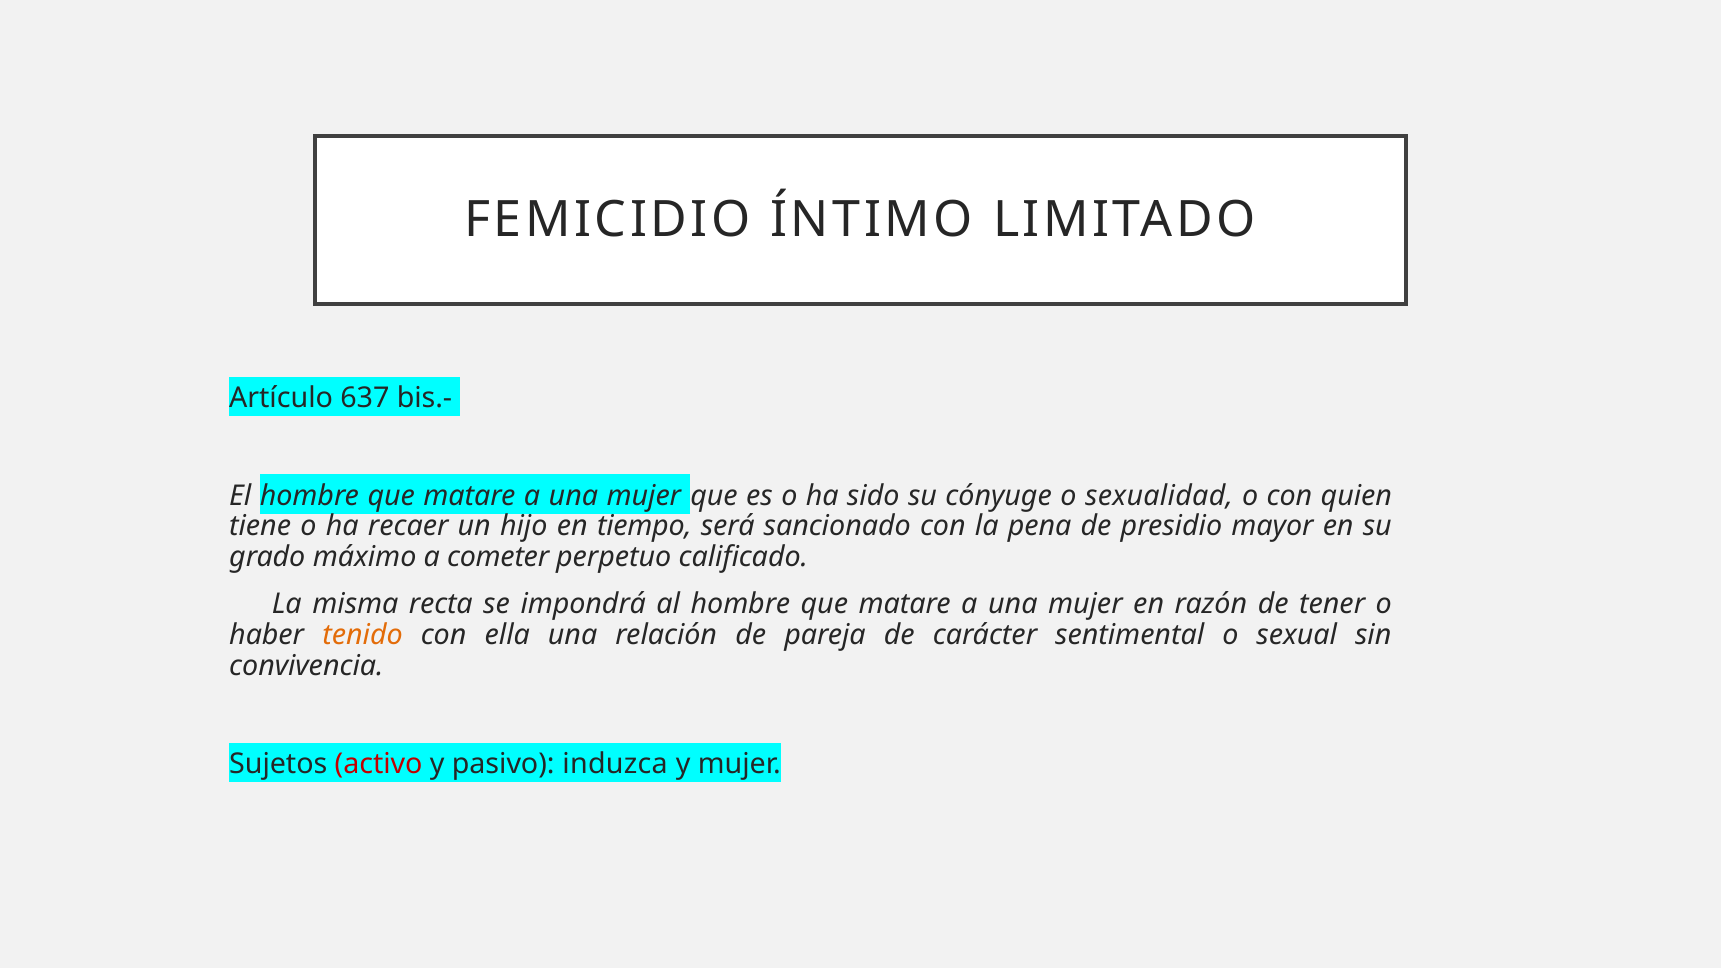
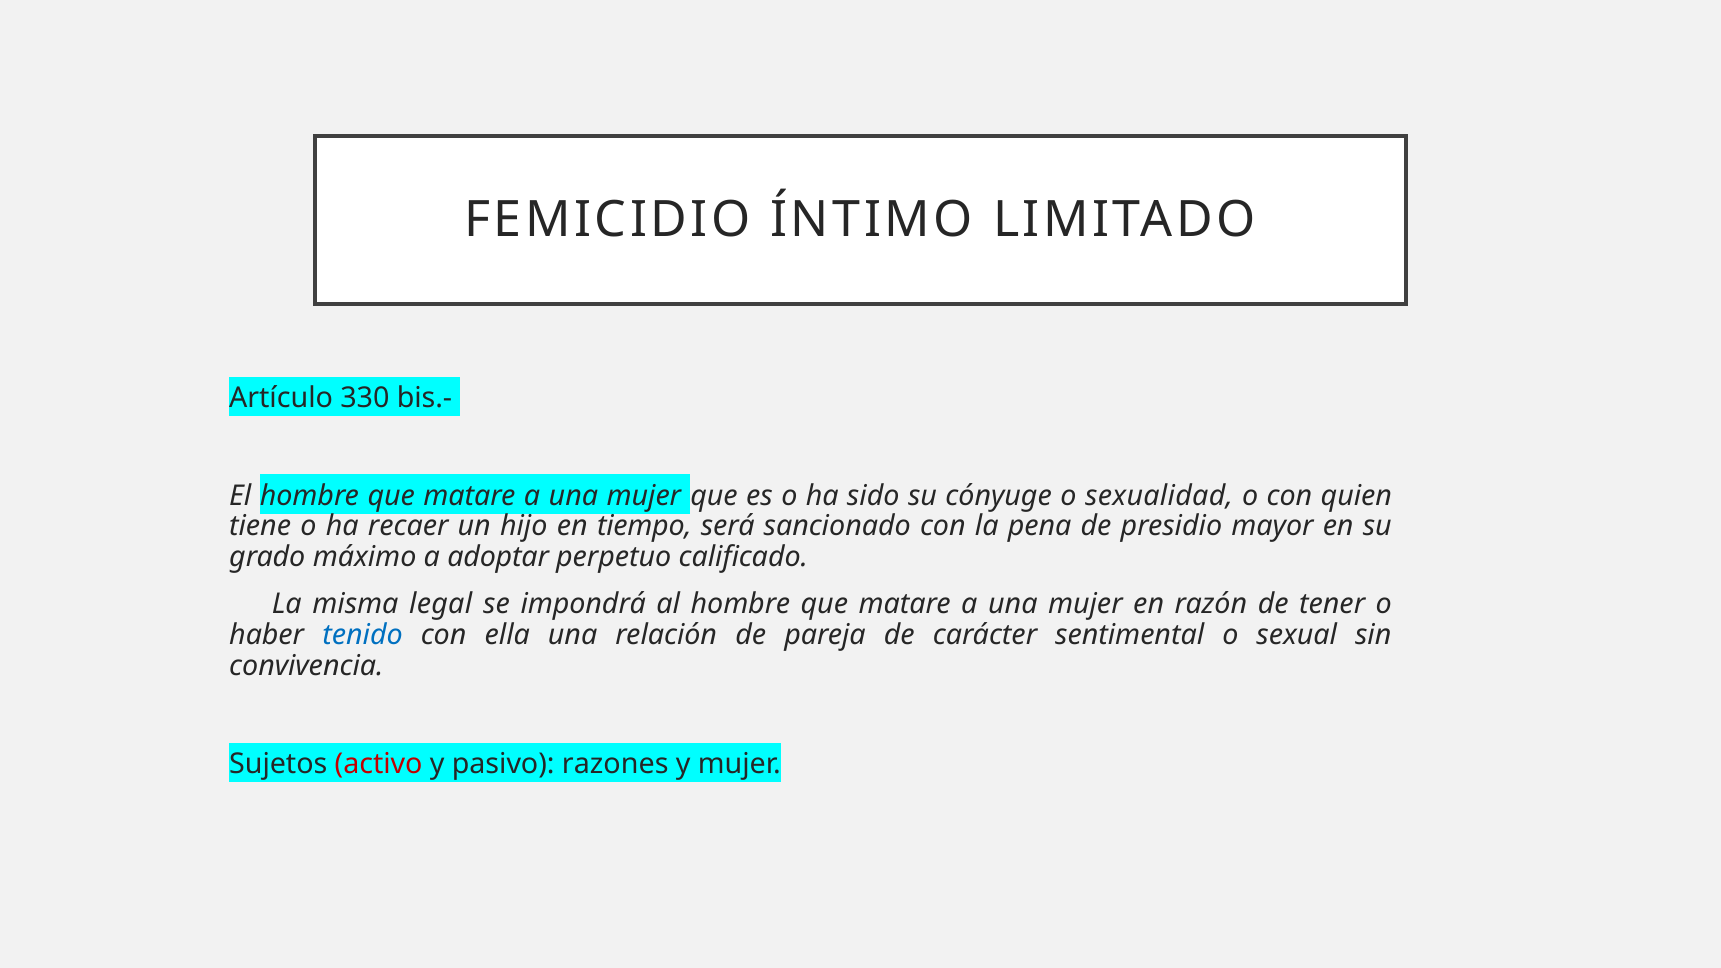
637: 637 -> 330 (365, 398)
cometer: cometer -> adoptar (498, 558)
recta: recta -> legal (441, 605)
tenido colour: orange -> blue (363, 636)
induzca: induzca -> razones (615, 764)
